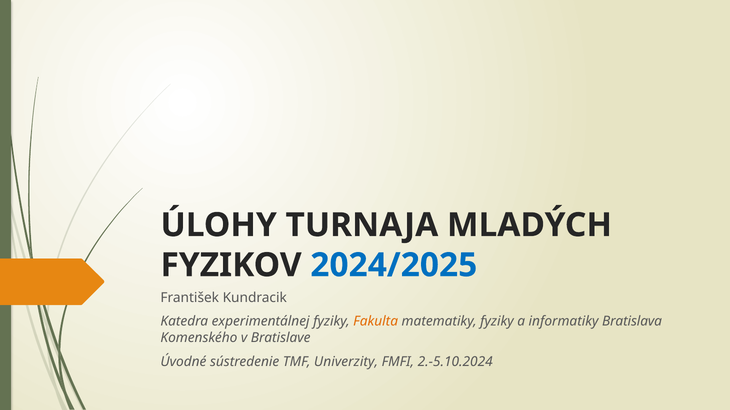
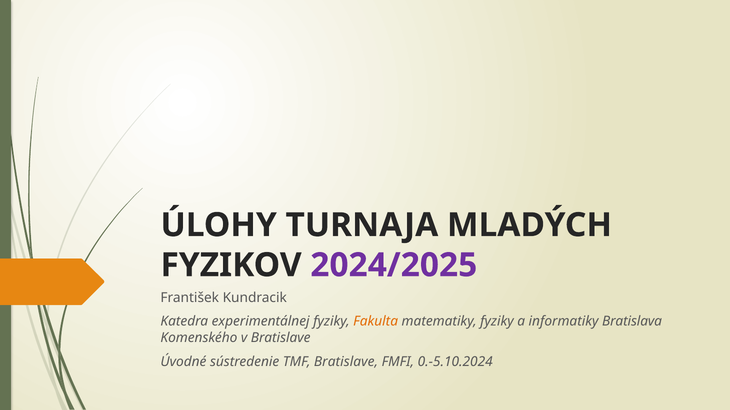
2024/2025 colour: blue -> purple (394, 266)
TMF Univerzity: Univerzity -> Bratislave (346, 362)
2.-5.10.2024: 2.-5.10.2024 -> 0.-5.10.2024 (455, 362)
